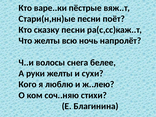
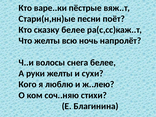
сказку песни: песни -> белее (73, 30)
